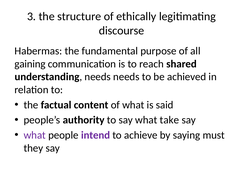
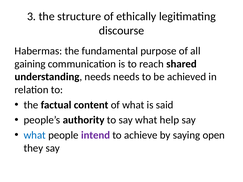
take: take -> help (169, 120)
what colour: purple -> blue (35, 135)
must: must -> open (214, 135)
